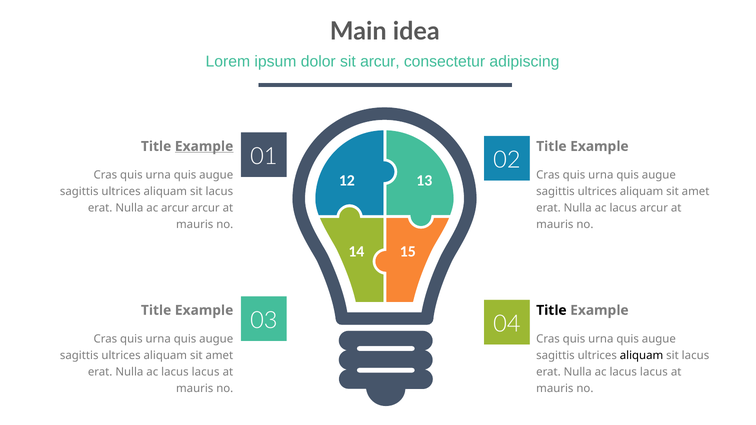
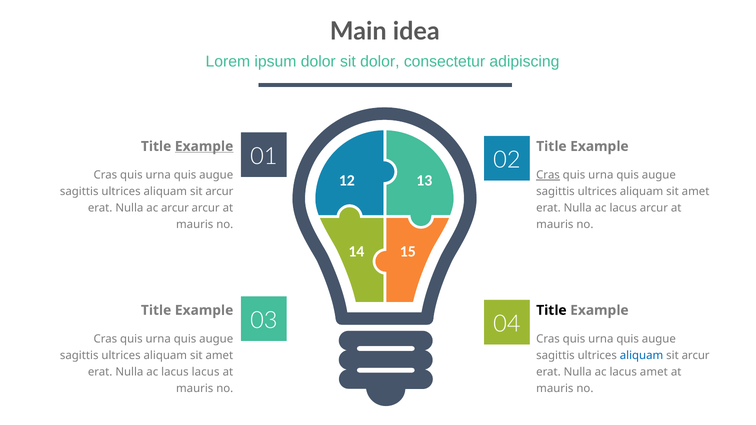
sit arcur: arcur -> dolor (380, 62)
Cras underline: none -> present (548, 175)
lacus: lacus -> arcur (219, 192)
aliquam colour: black -> blue (642, 356)
lacus: lacus -> arcur (696, 356)
lacus: lacus -> amet (654, 372)
